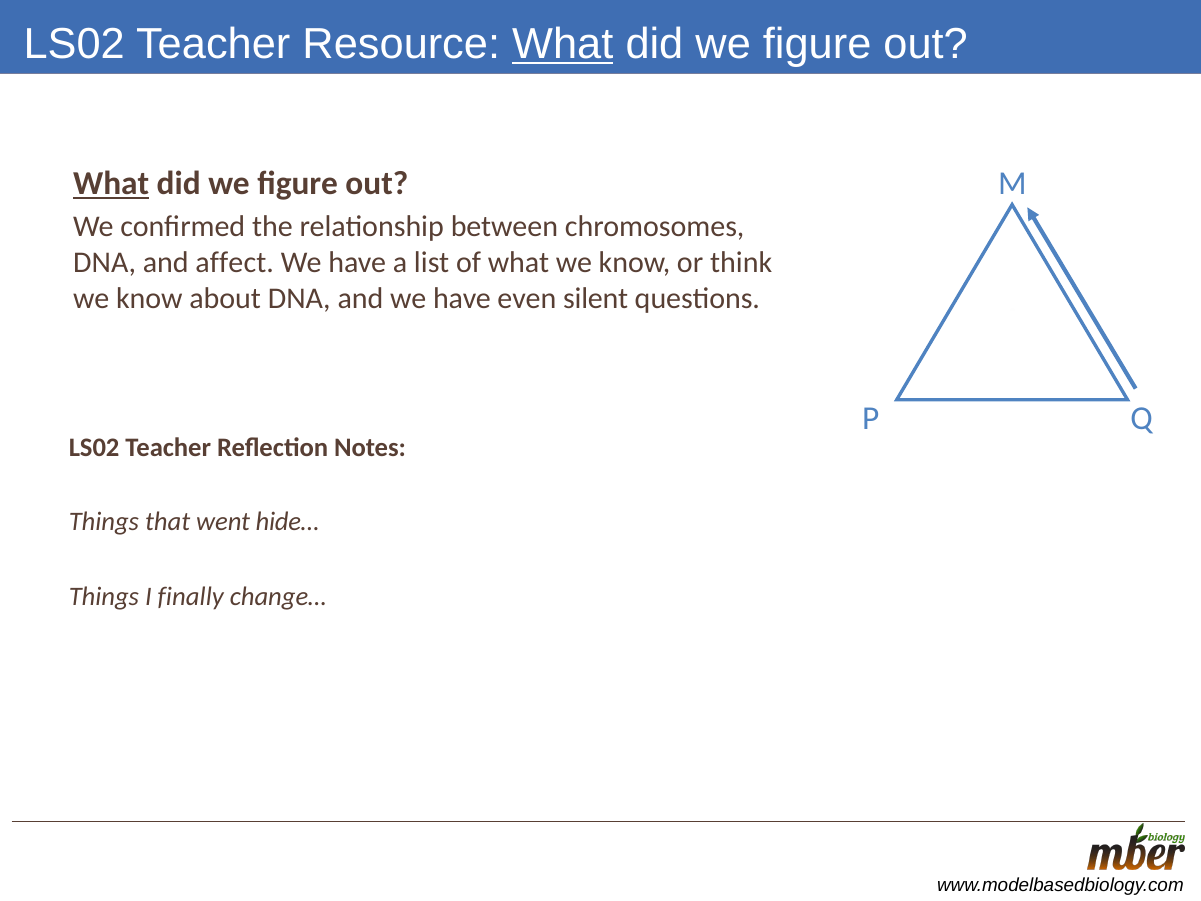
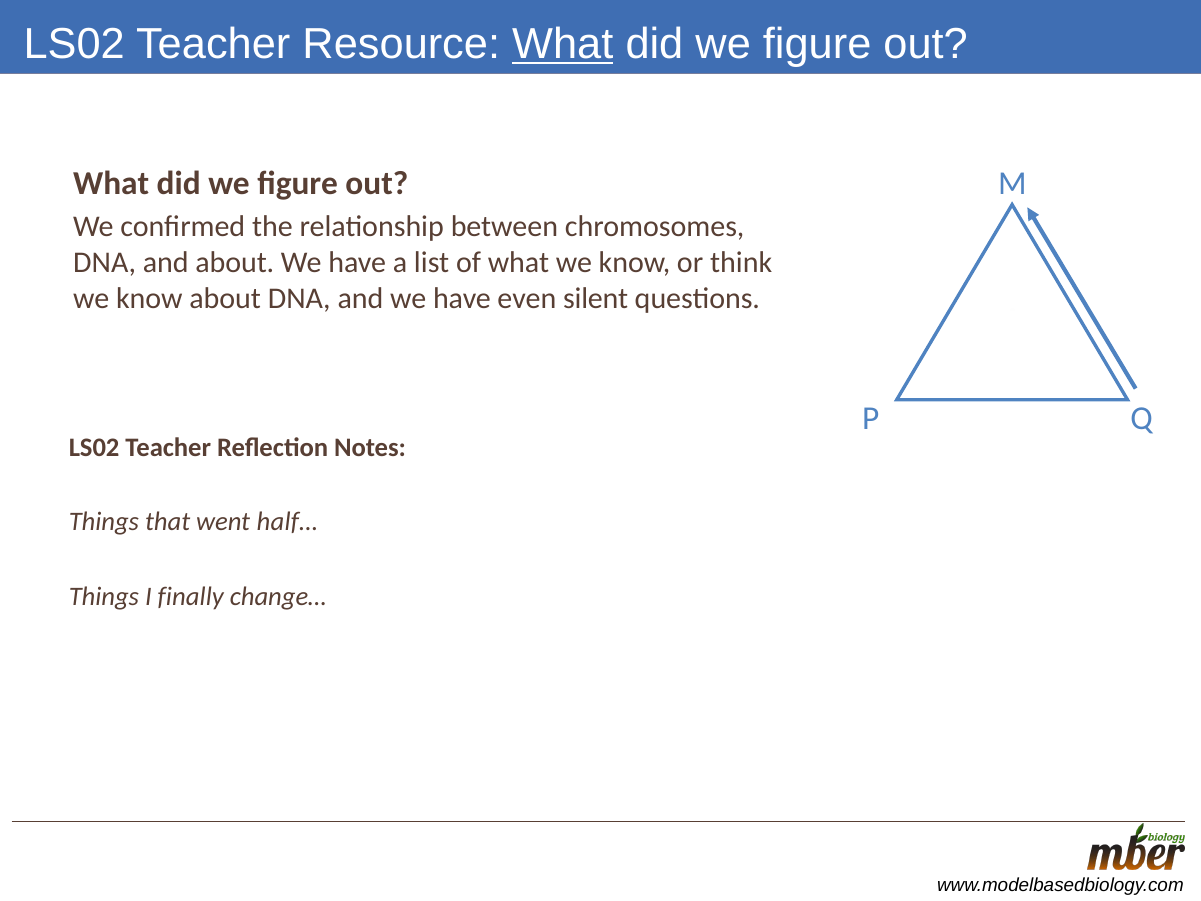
What underline: present -> none (111, 183)
and affect: affect -> about (235, 263)
hide…: hide… -> half… (287, 522)
